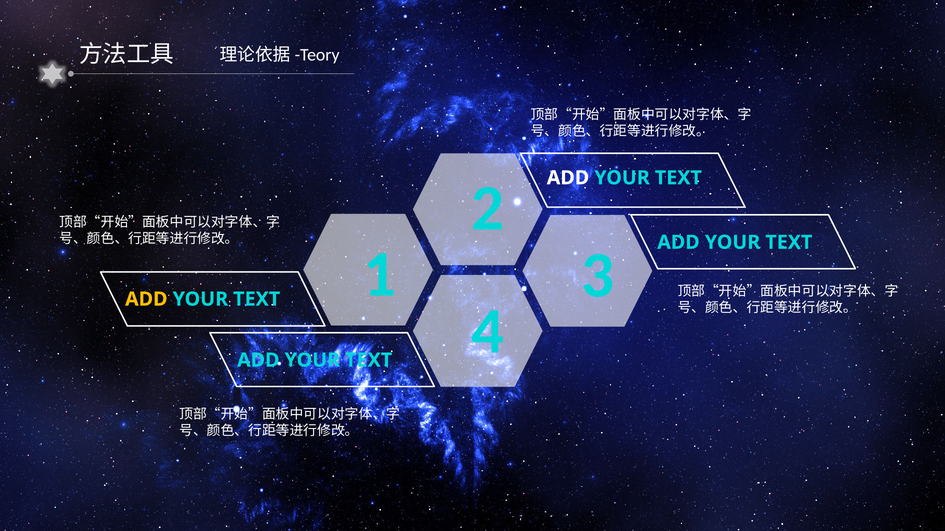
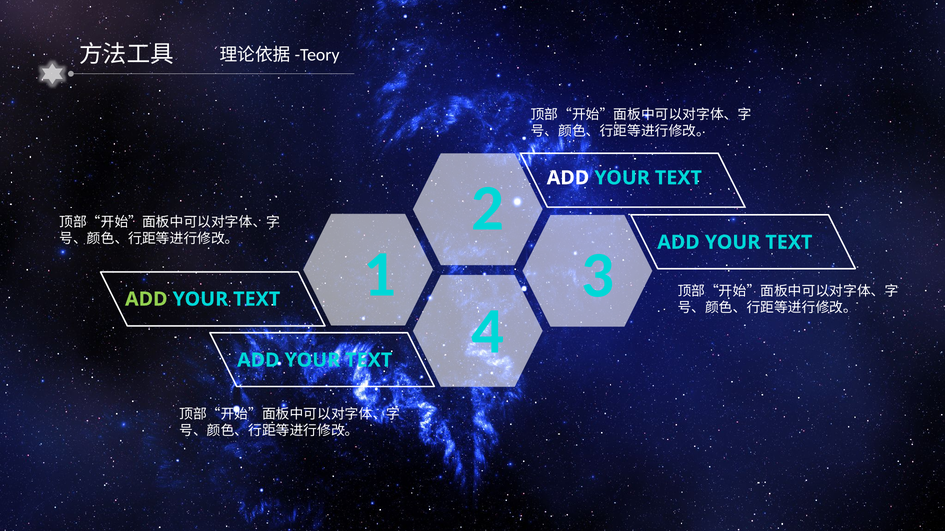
ADD colour: yellow -> light green (146, 299)
